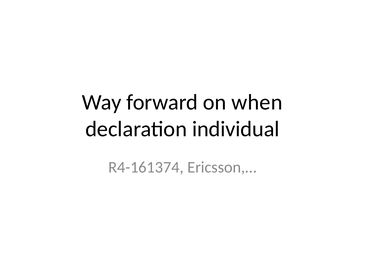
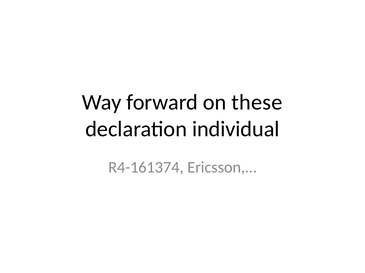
when: when -> these (257, 103)
